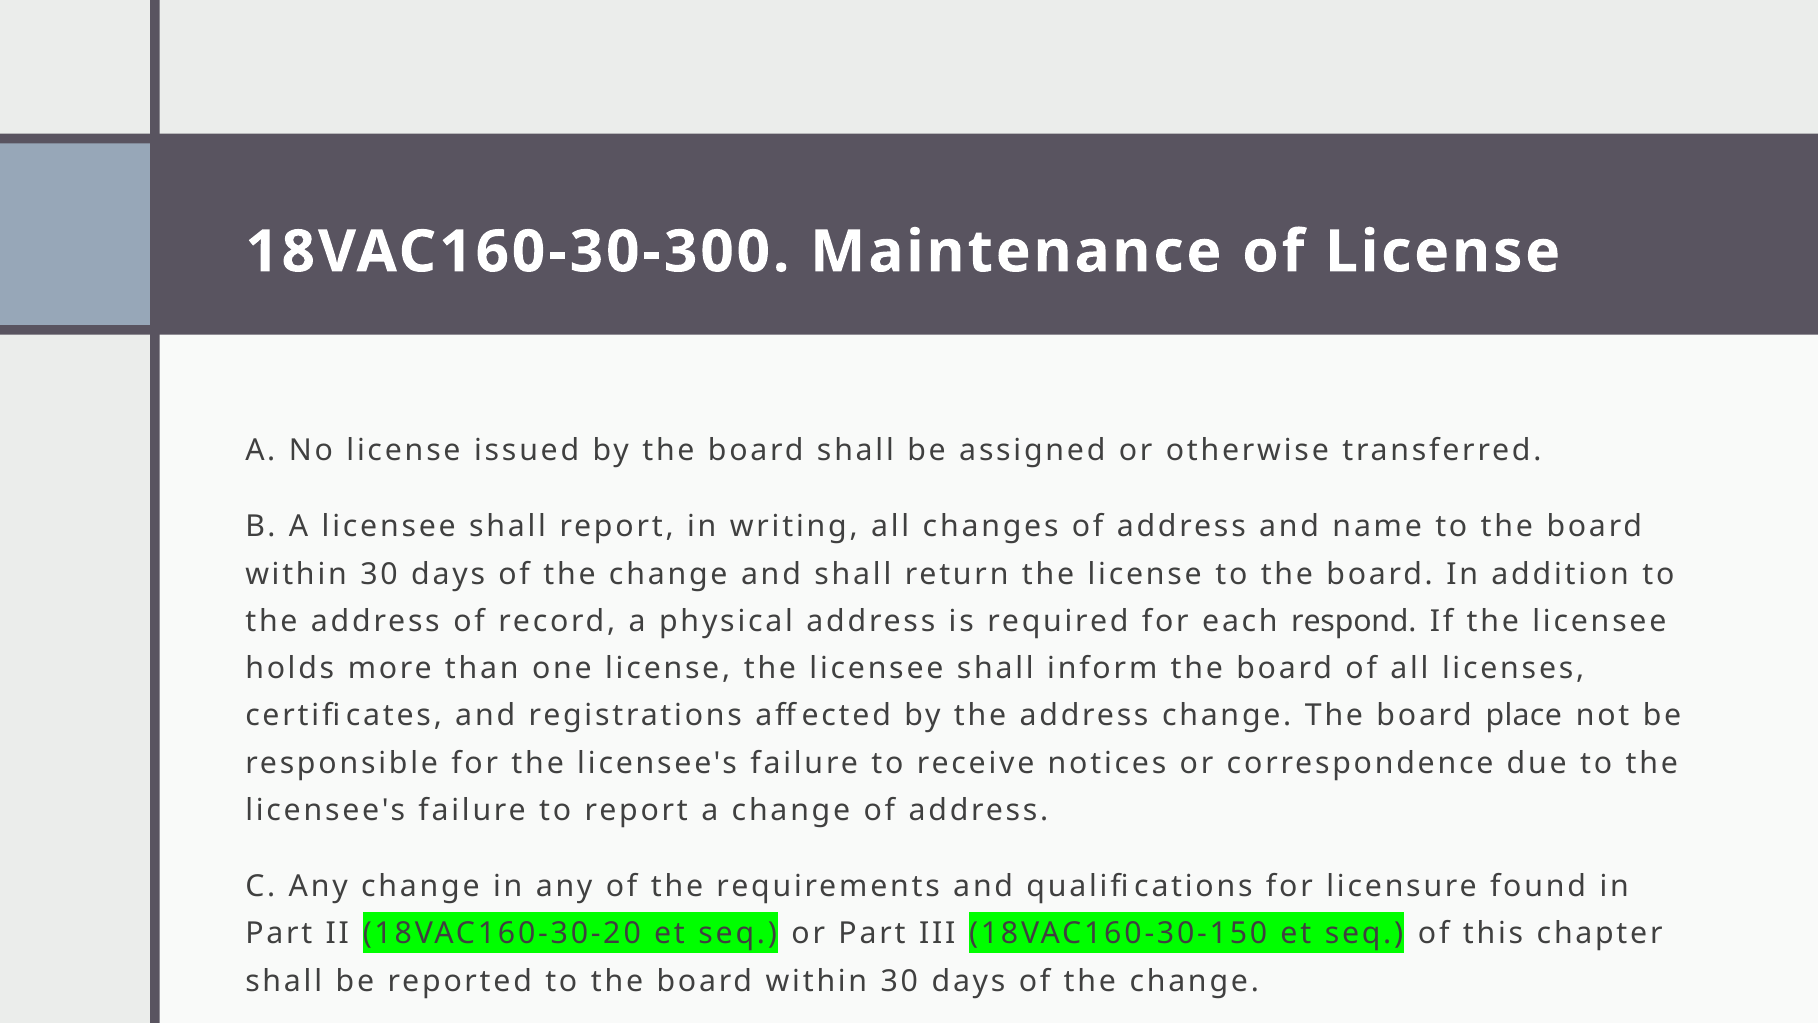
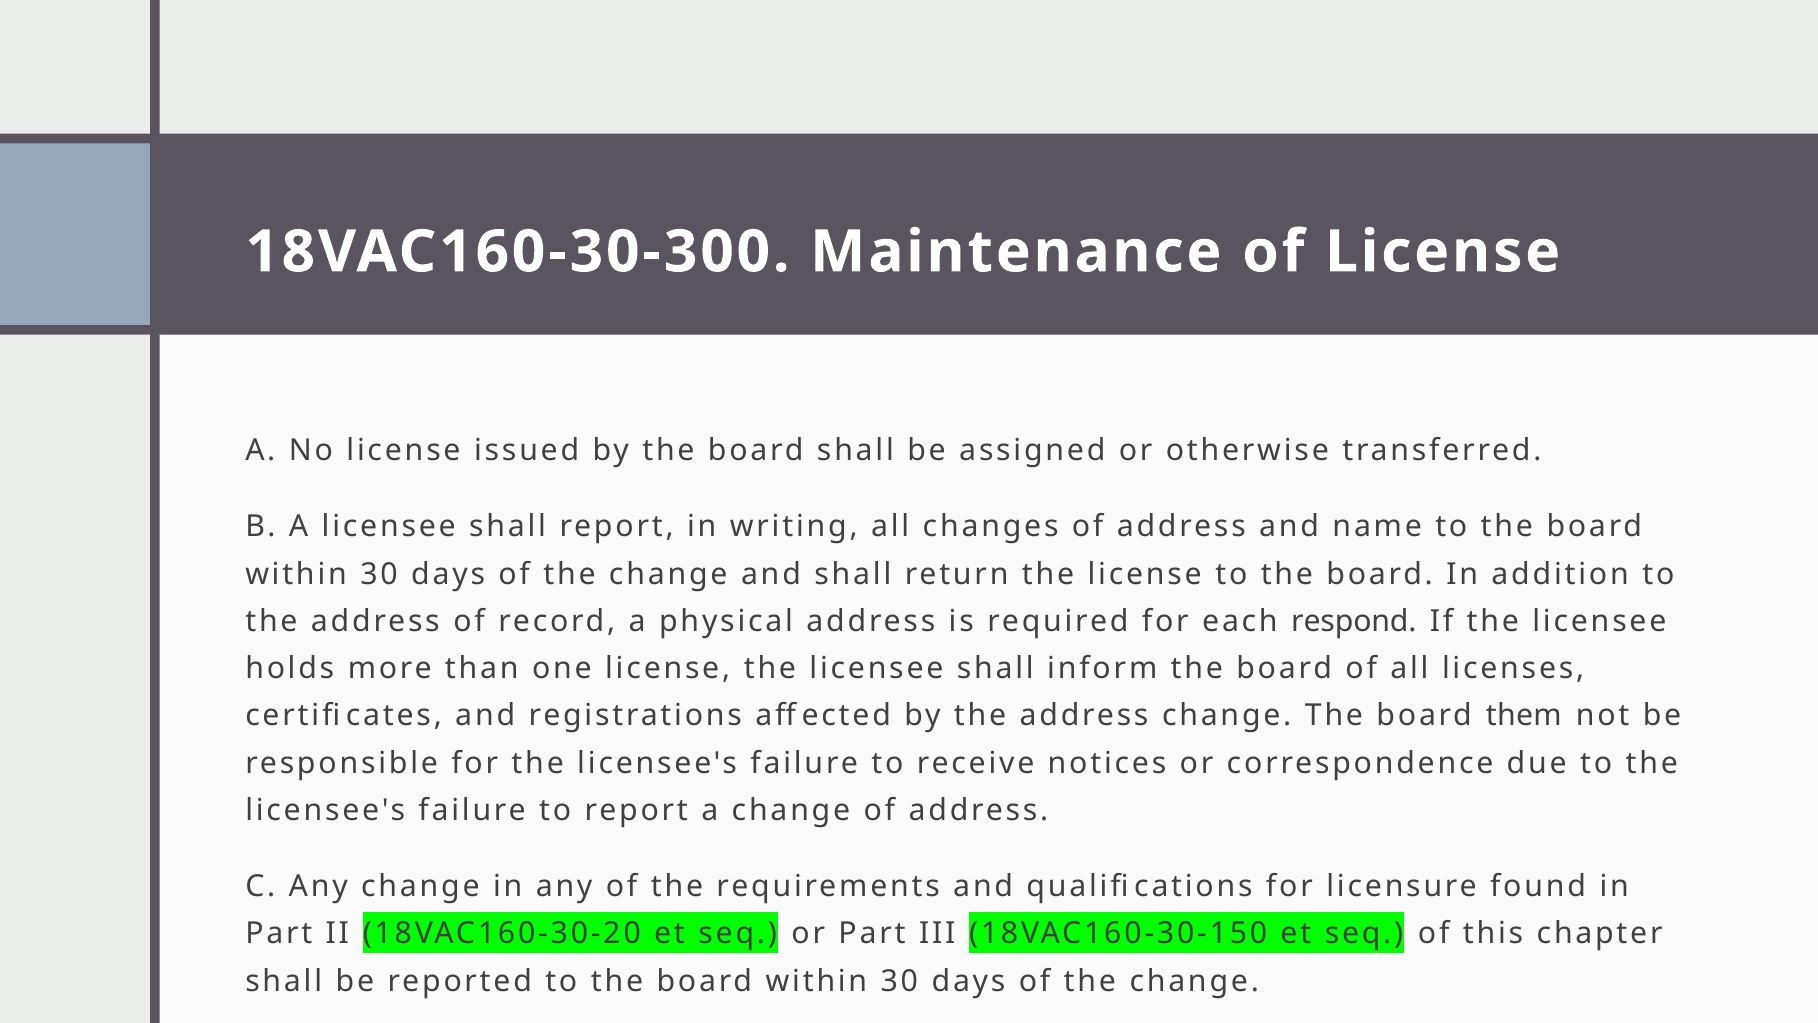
place: place -> them (1524, 716)
